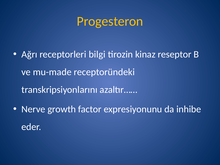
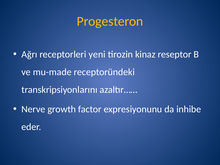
bilgi: bilgi -> yeni (97, 54)
